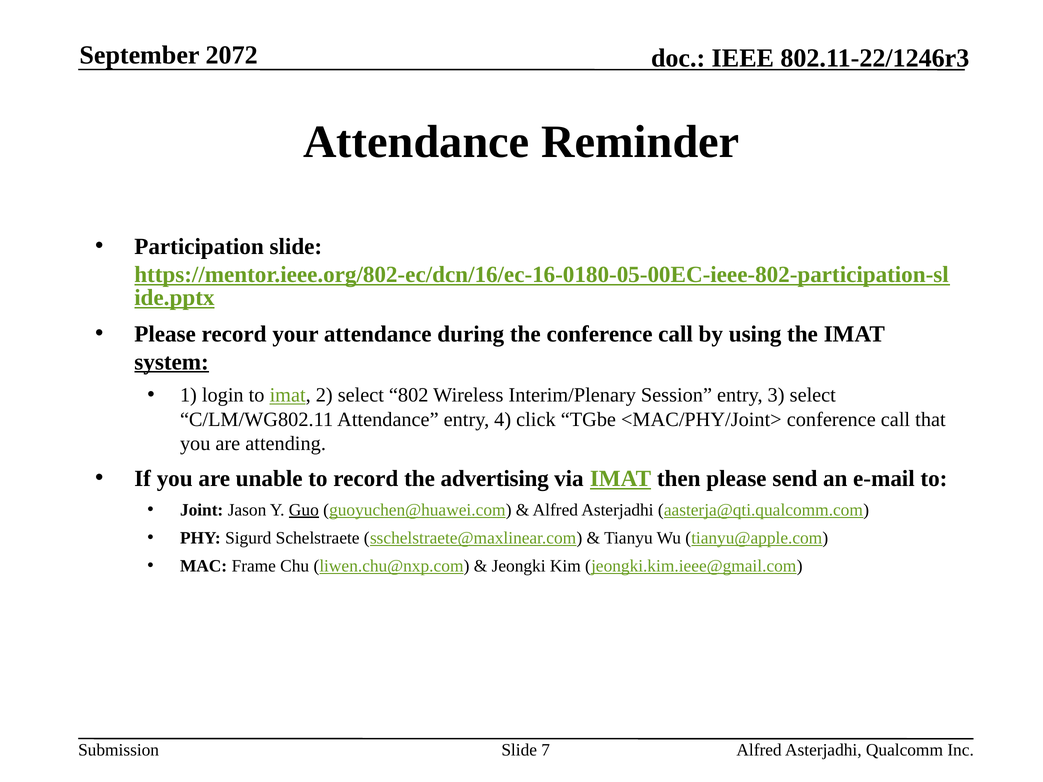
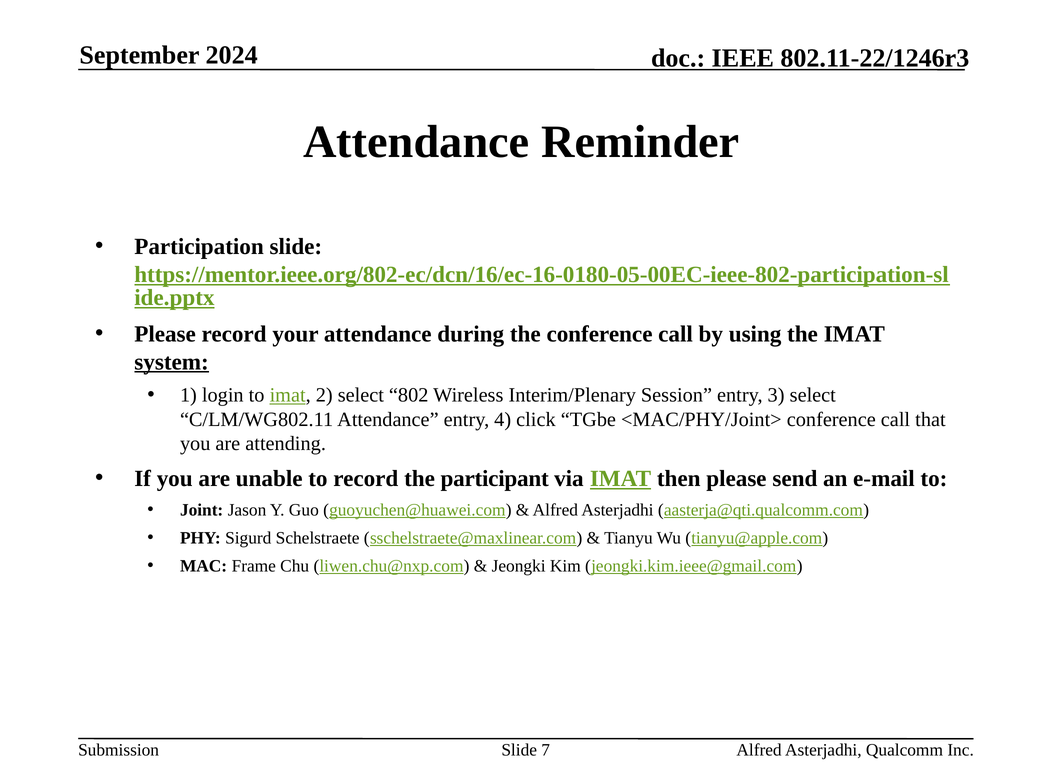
2072: 2072 -> 2024 (232, 55)
advertising: advertising -> participant (495, 479)
Guo underline: present -> none (304, 510)
